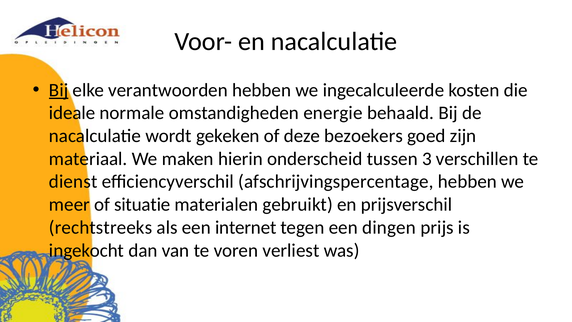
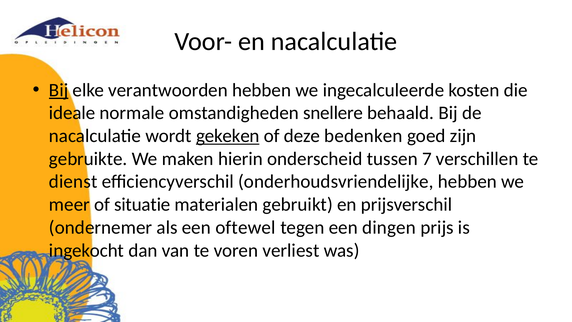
energie: energie -> snellere (333, 113)
gekeken underline: none -> present (228, 136)
bezoekers: bezoekers -> bedenken (363, 136)
materiaal: materiaal -> gebruikte (88, 159)
3: 3 -> 7 (427, 159)
afschrijvingspercentage: afschrijvingspercentage -> onderhoudsvriendelijke (336, 182)
rechtstreeks: rechtstreeks -> ondernemer (101, 227)
internet: internet -> oftewel (246, 227)
